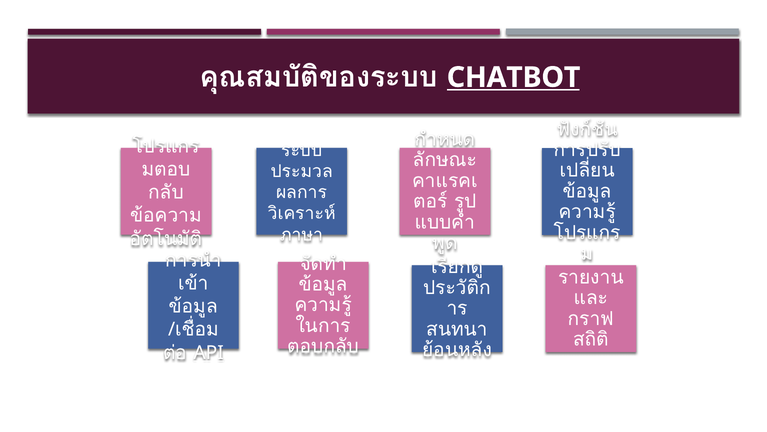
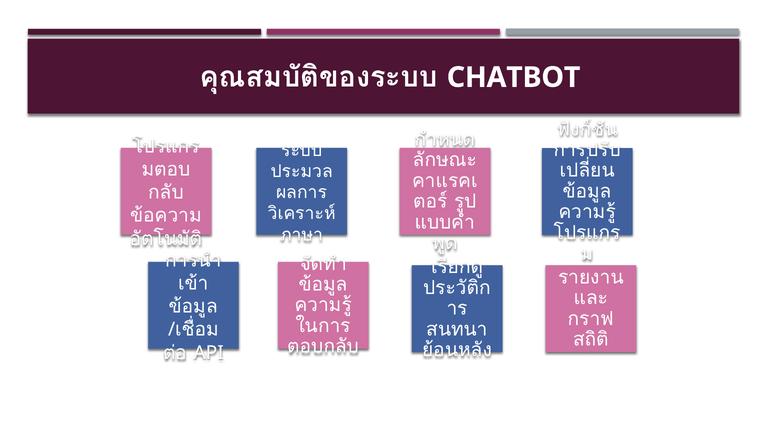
CHATBOT underline: present -> none (514, 77)
